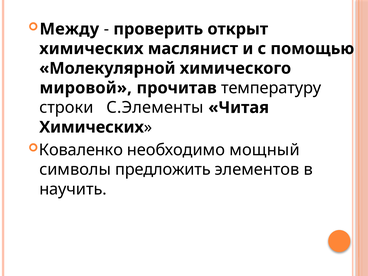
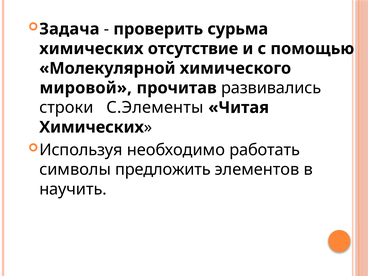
Между: Между -> Задача (69, 29)
открыт: открыт -> сурьма (238, 29)
маслянист: маслянист -> отсутствие (193, 49)
температуру: температуру -> развивались (271, 88)
Коваленко: Коваленко -> Используя (81, 150)
мощный: мощный -> работать (265, 150)
